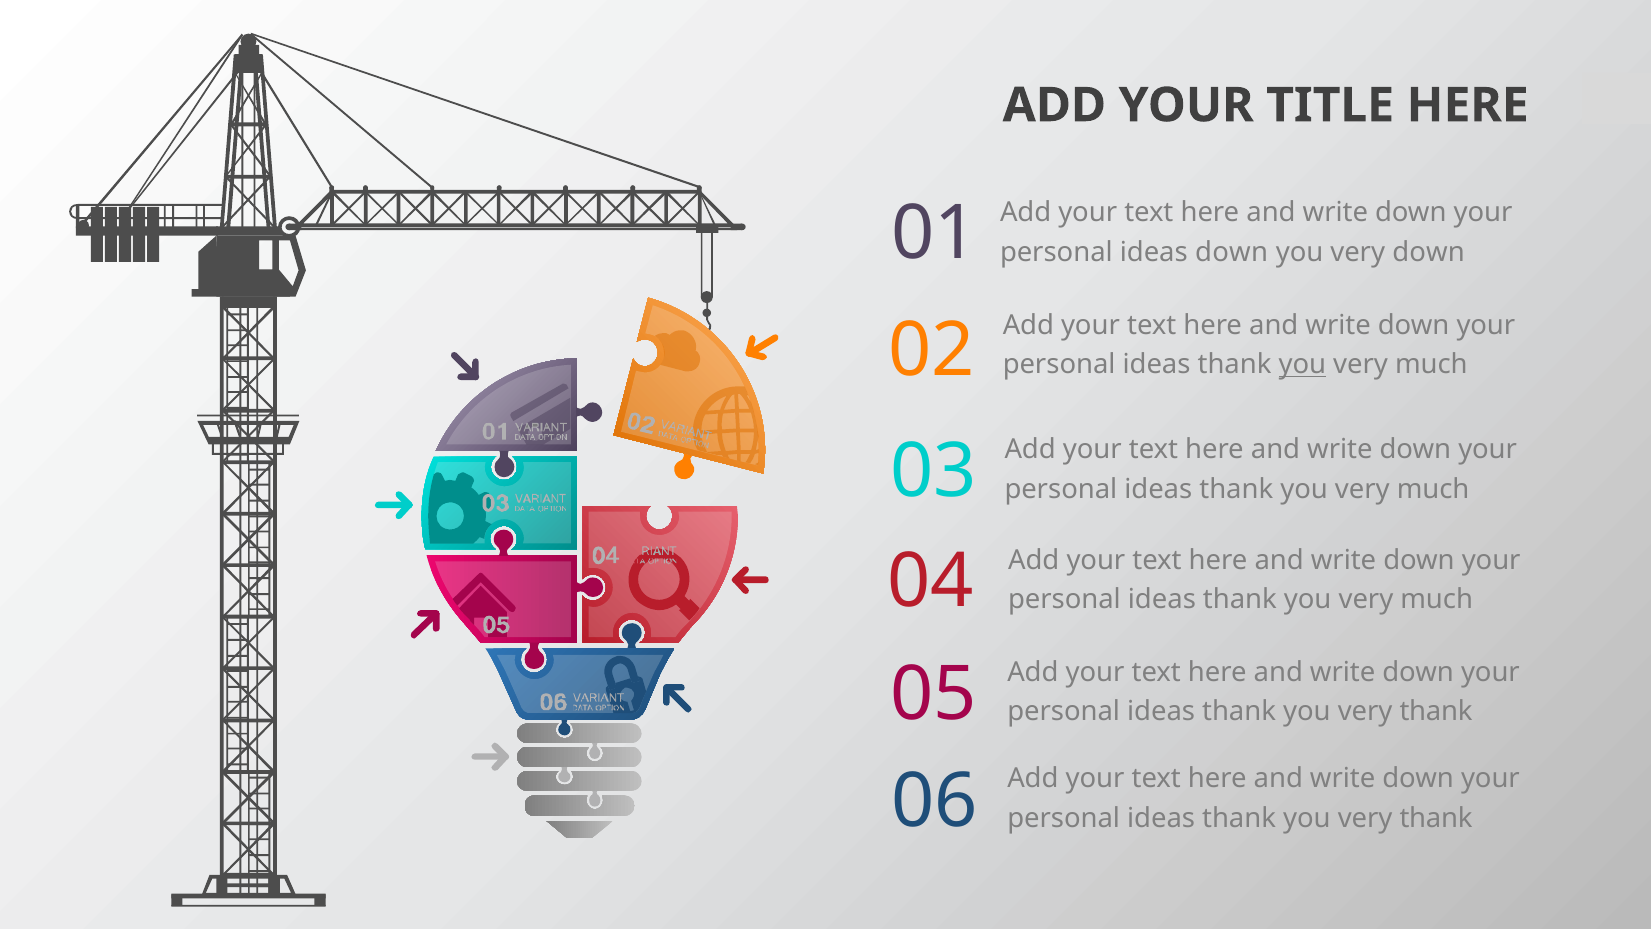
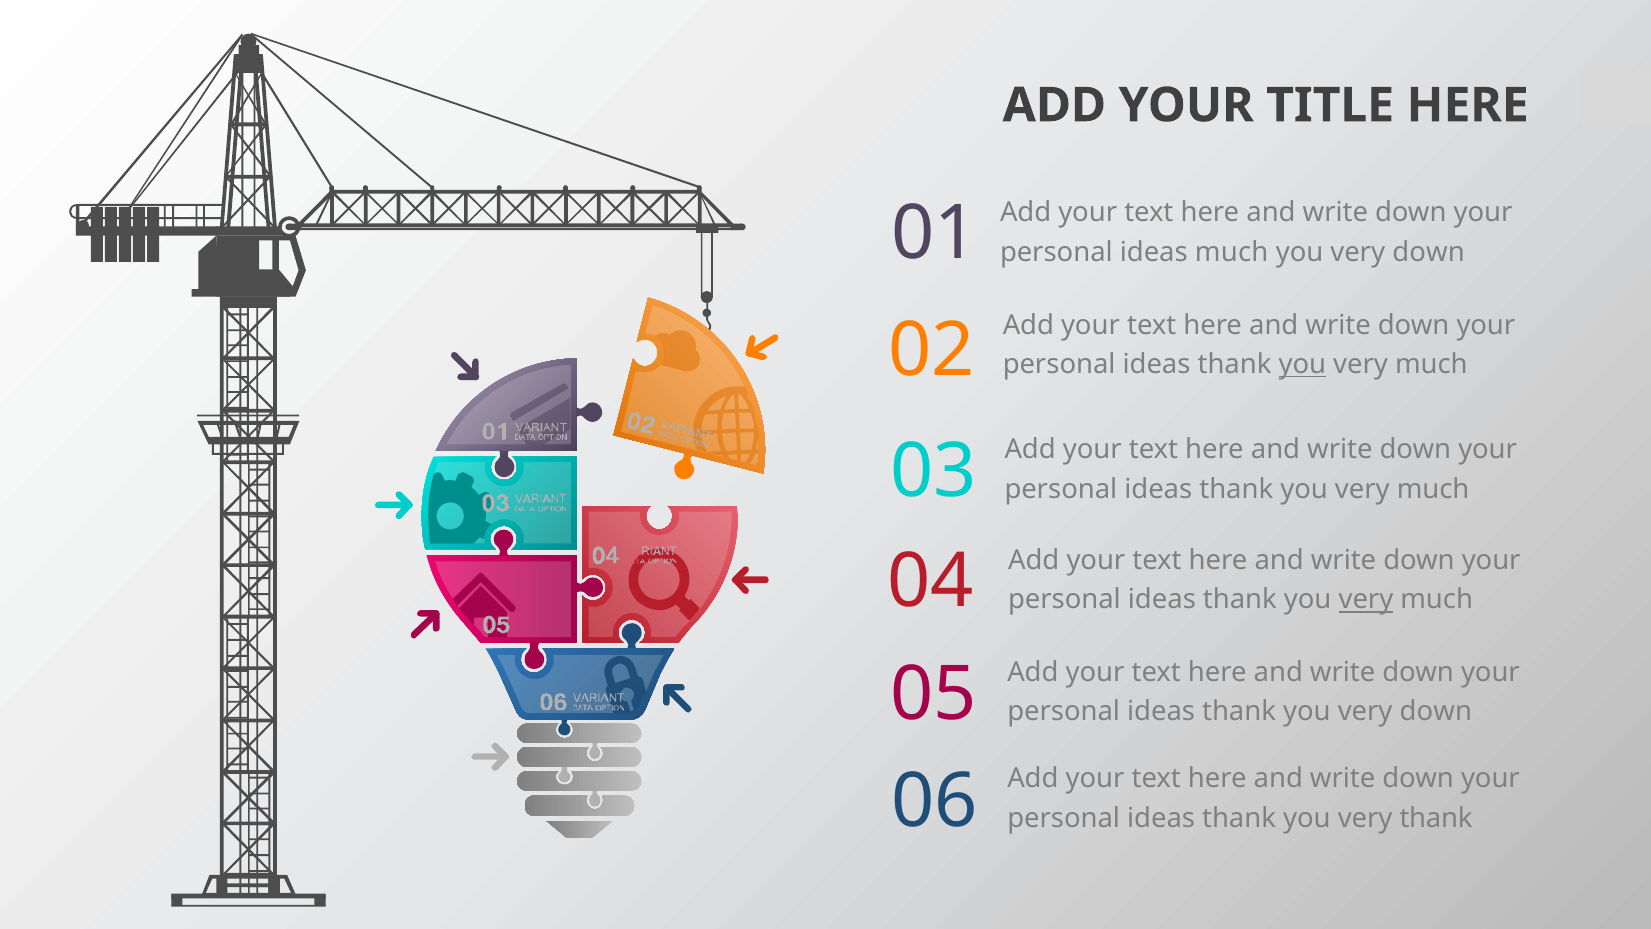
ideas down: down -> much (1232, 252)
very underline: none -> present (1366, 600)
thank: thank -> down (1436, 712)
